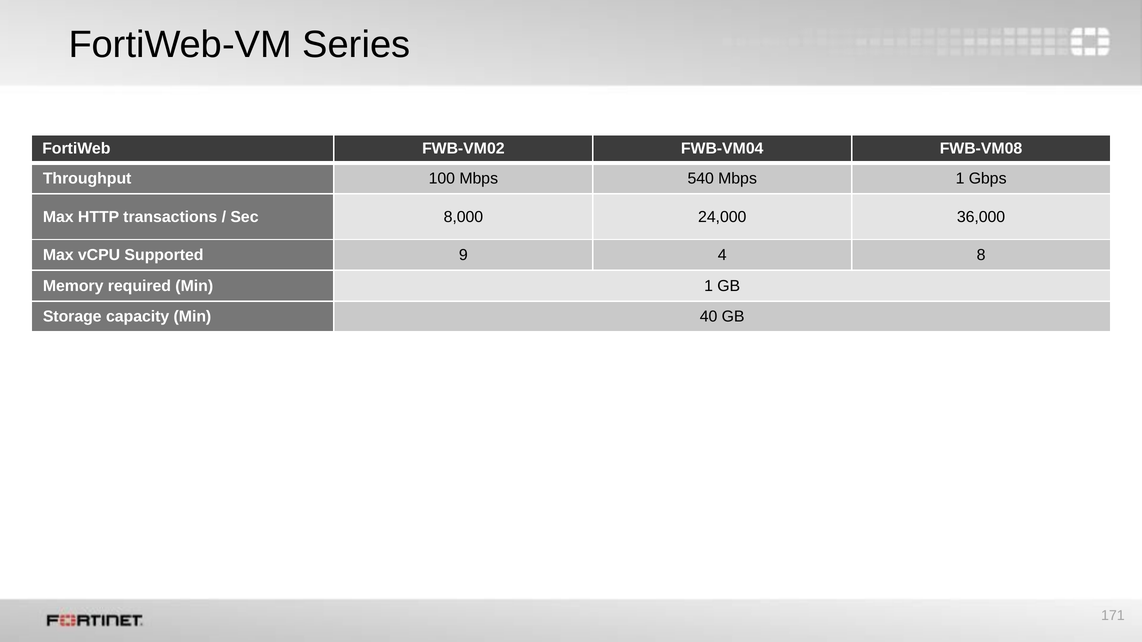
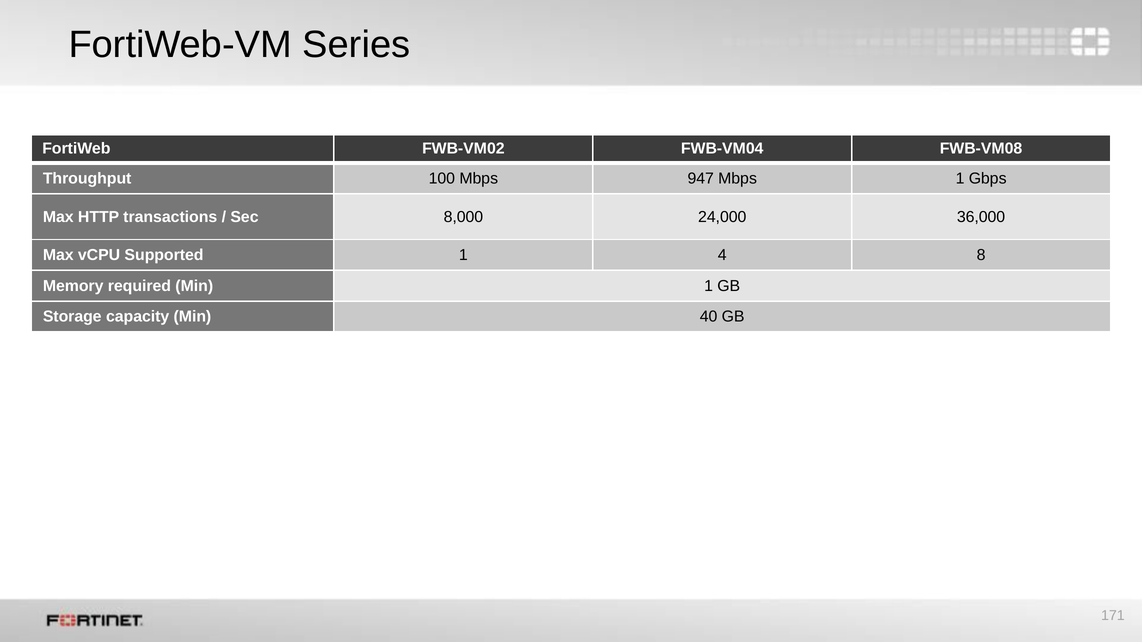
540: 540 -> 947 (701, 179)
Supported 9: 9 -> 1 (463, 255)
